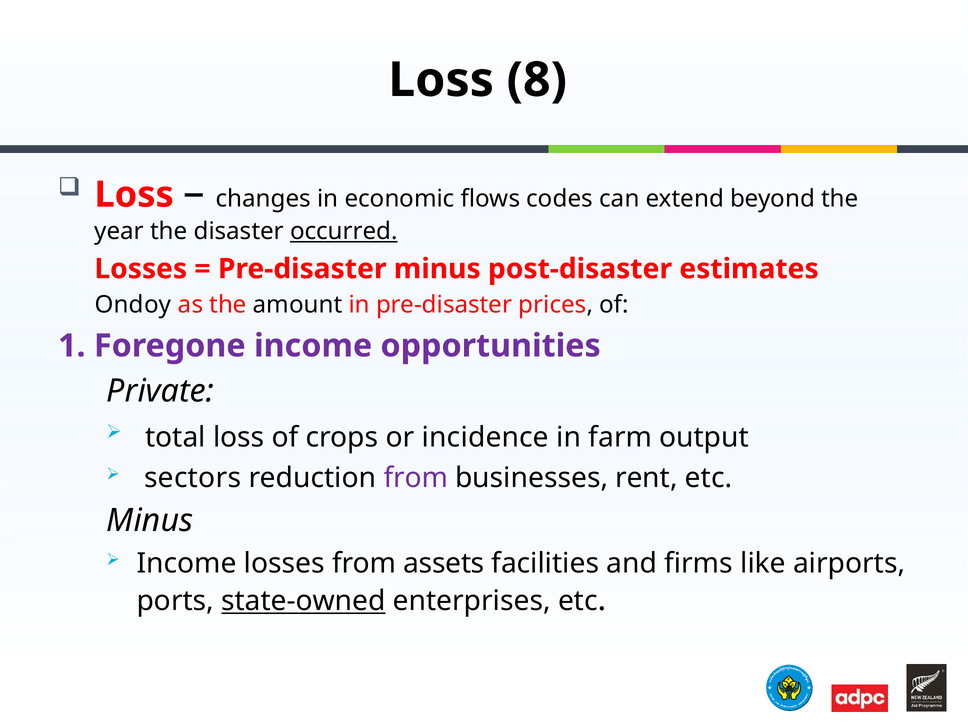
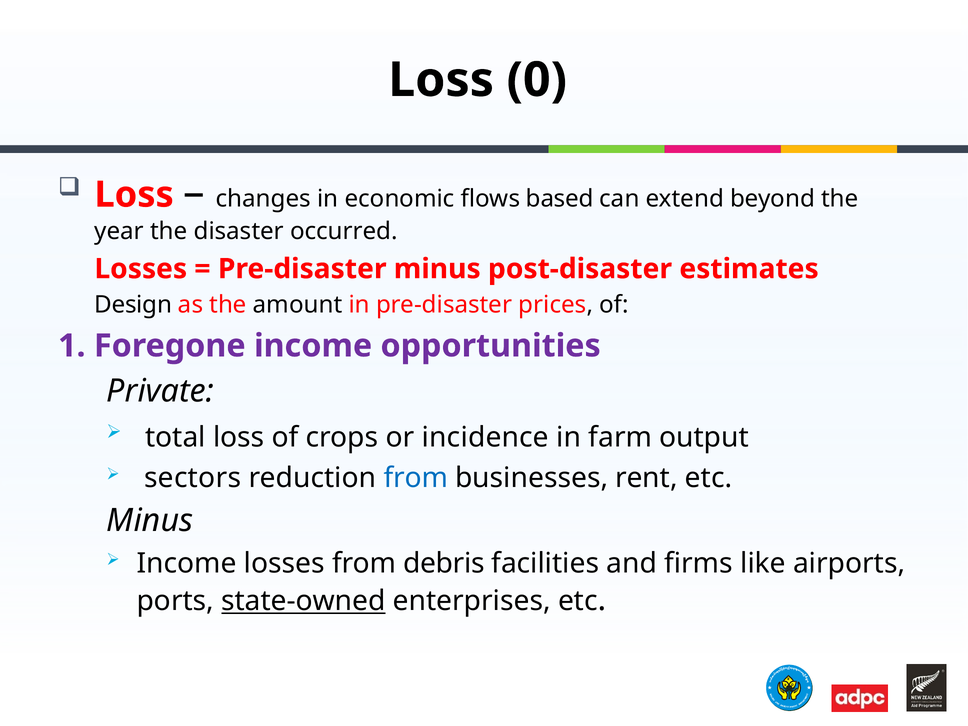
8: 8 -> 0 (537, 80)
codes: codes -> based (560, 199)
occurred underline: present -> none (344, 231)
Ondoy: Ondoy -> Design (133, 305)
from colour: purple -> blue (416, 478)
assets: assets -> debris (444, 563)
